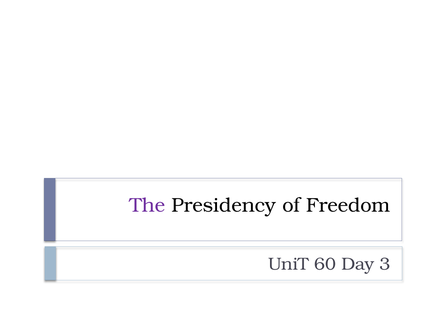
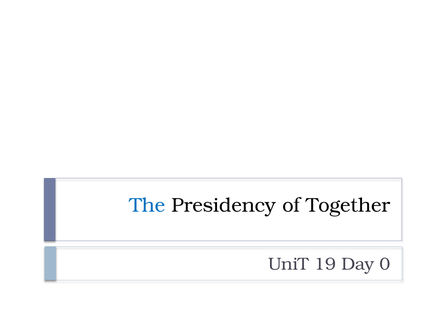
The colour: purple -> blue (147, 205)
Freedom: Freedom -> Together (348, 205)
60: 60 -> 19 (325, 264)
3: 3 -> 0 (385, 264)
